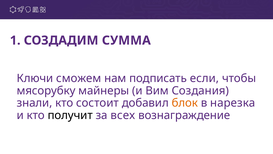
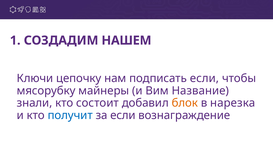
СУММА: СУММА -> НАШЕМ (126, 40)
сможем: сможем -> цепочку (79, 78)
Создания: Создания -> Название (200, 90)
получит colour: black -> blue (70, 115)
за всех: всех -> если (123, 115)
